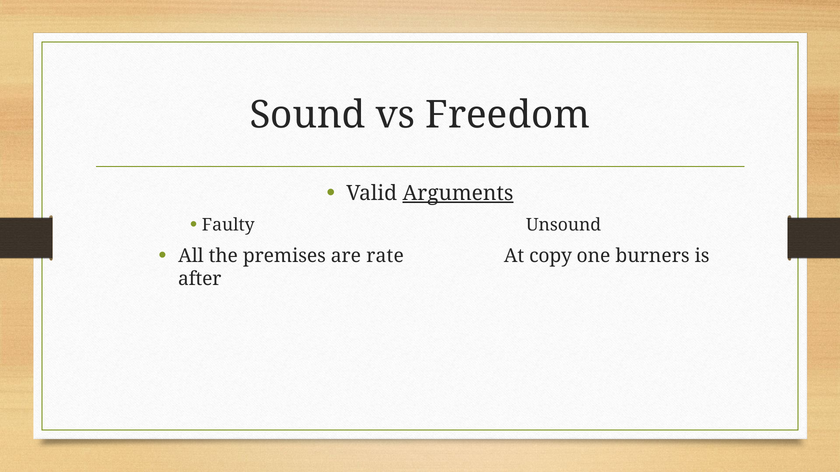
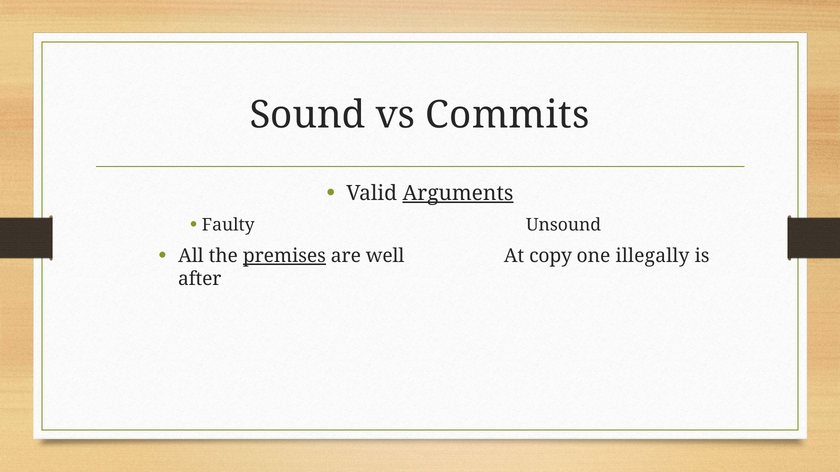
Freedom: Freedom -> Commits (507, 115)
premises underline: none -> present (284, 256)
rate: rate -> well (385, 256)
burners: burners -> illegally (653, 256)
